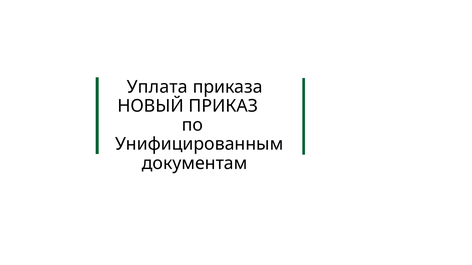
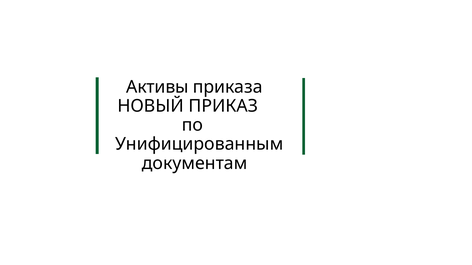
Уплата: Уплата -> Активы (157, 87)
